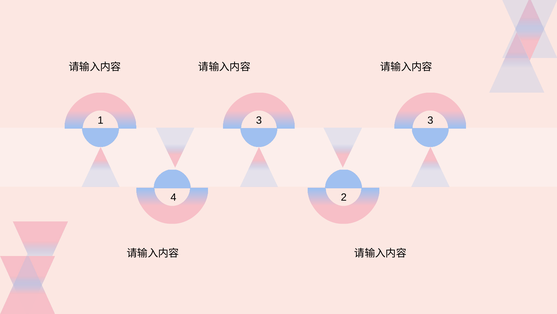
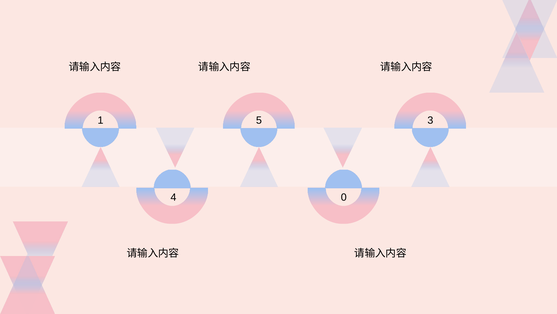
1 3: 3 -> 5 (259, 120)
2: 2 -> 0 (344, 197)
